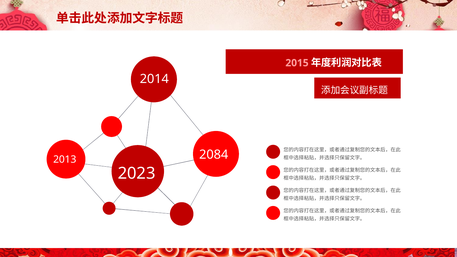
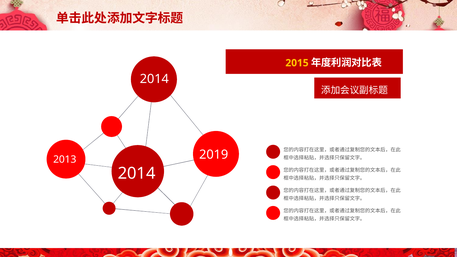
2015 colour: pink -> yellow (297, 63)
2084: 2084 -> 2019 (214, 155)
2023: 2023 -> 2014 (137, 173)
